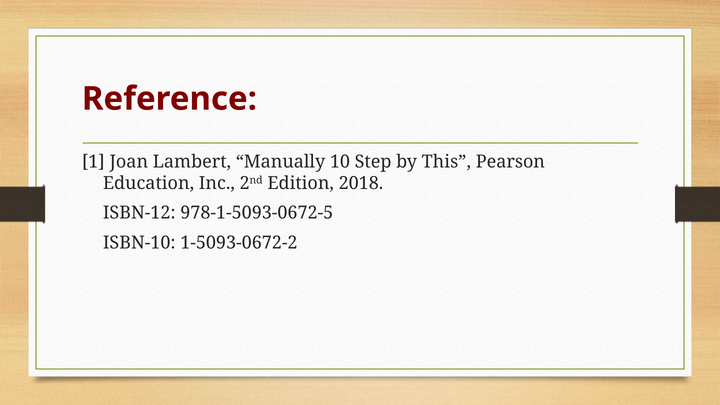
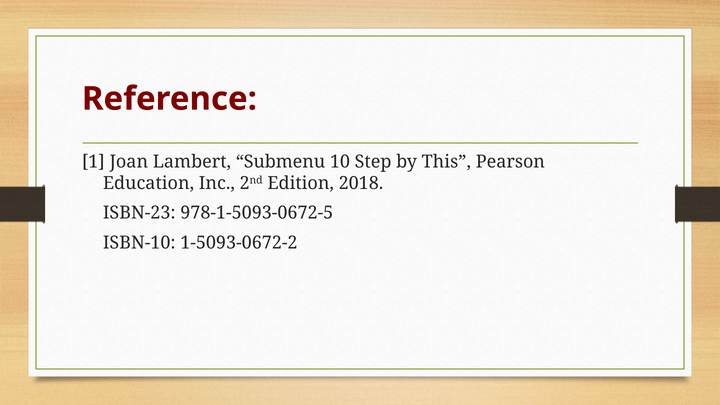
Manually: Manually -> Submenu (281, 162)
ISBN-12: ISBN-12 -> ISBN-23 (139, 213)
